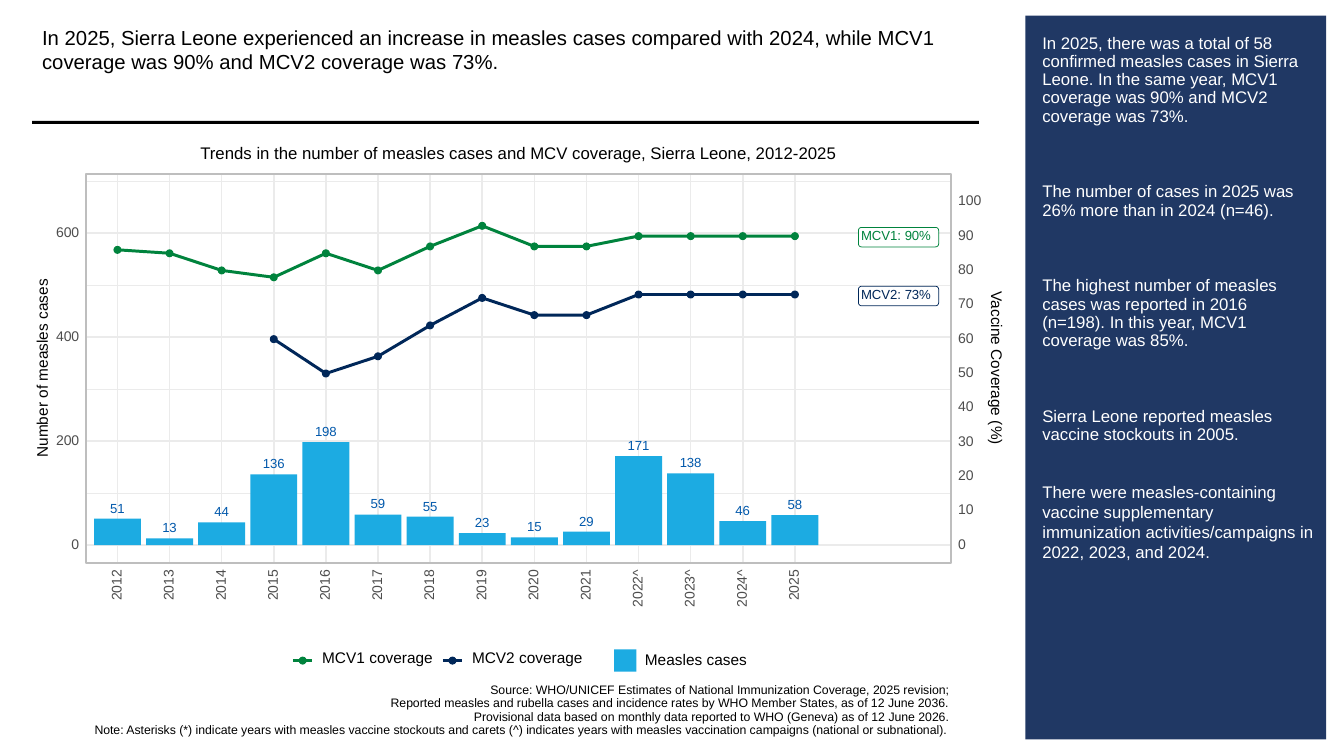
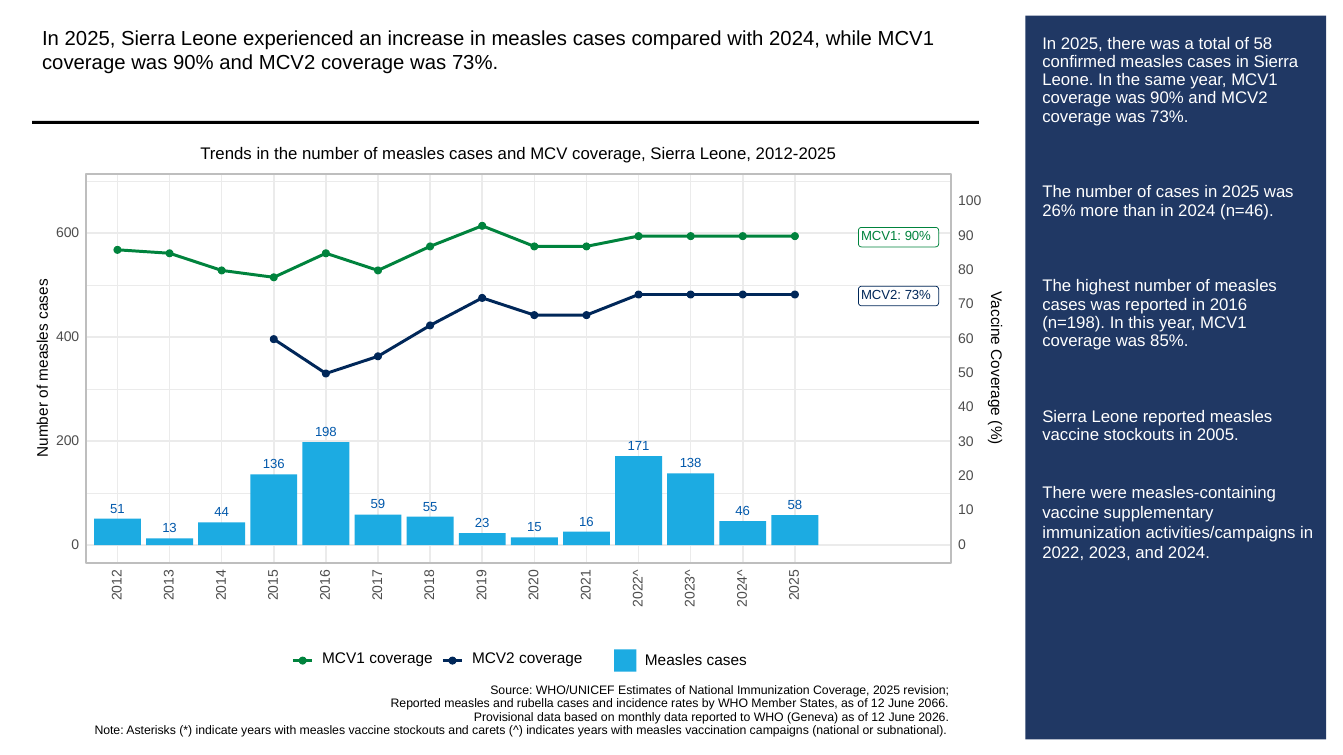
29: 29 -> 16 (586, 522)
2036: 2036 -> 2066 (933, 704)
